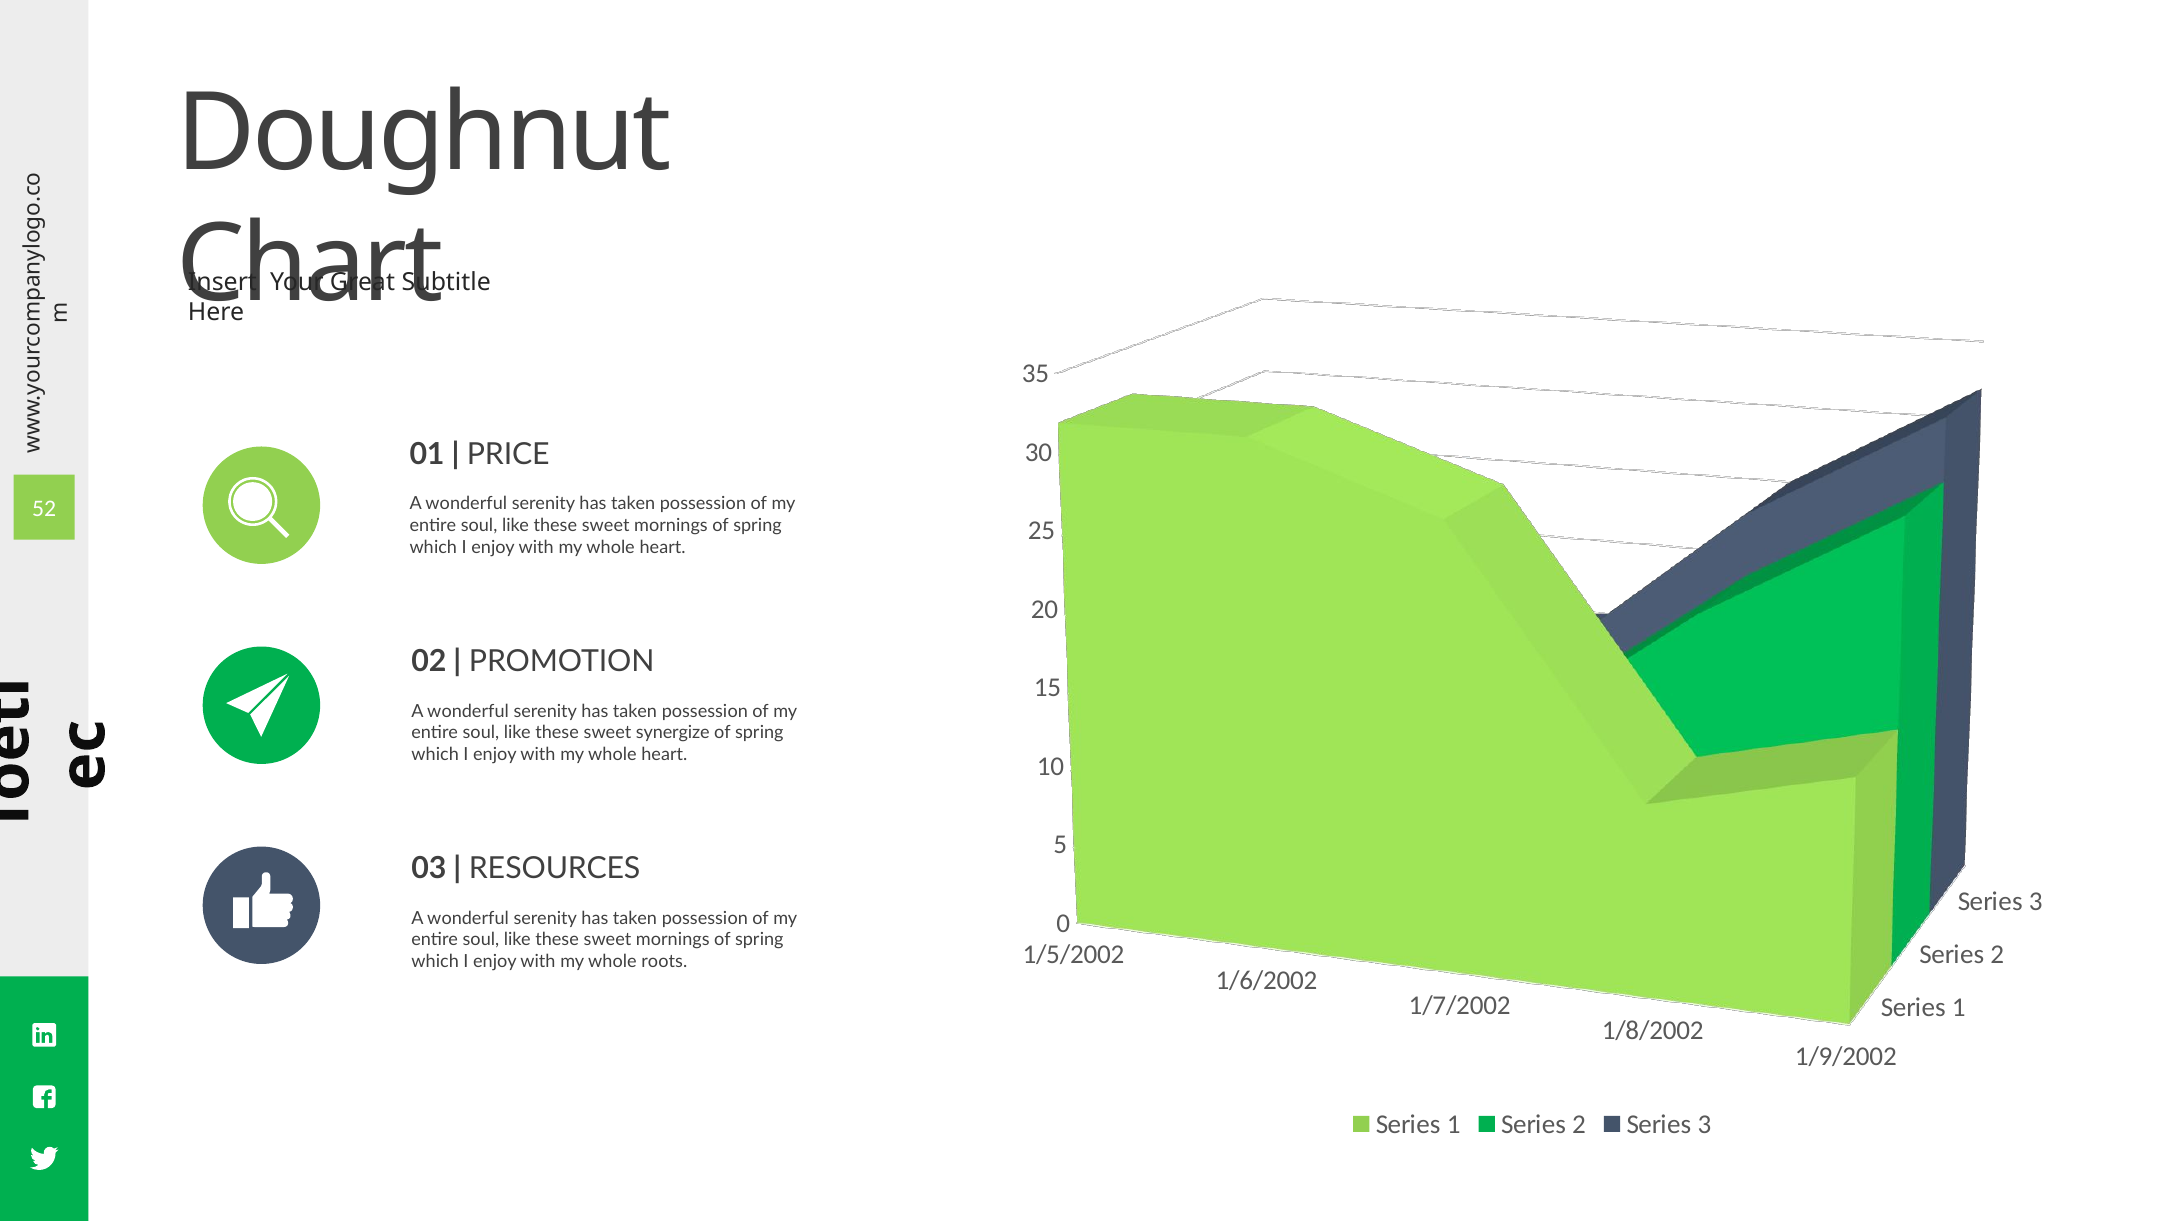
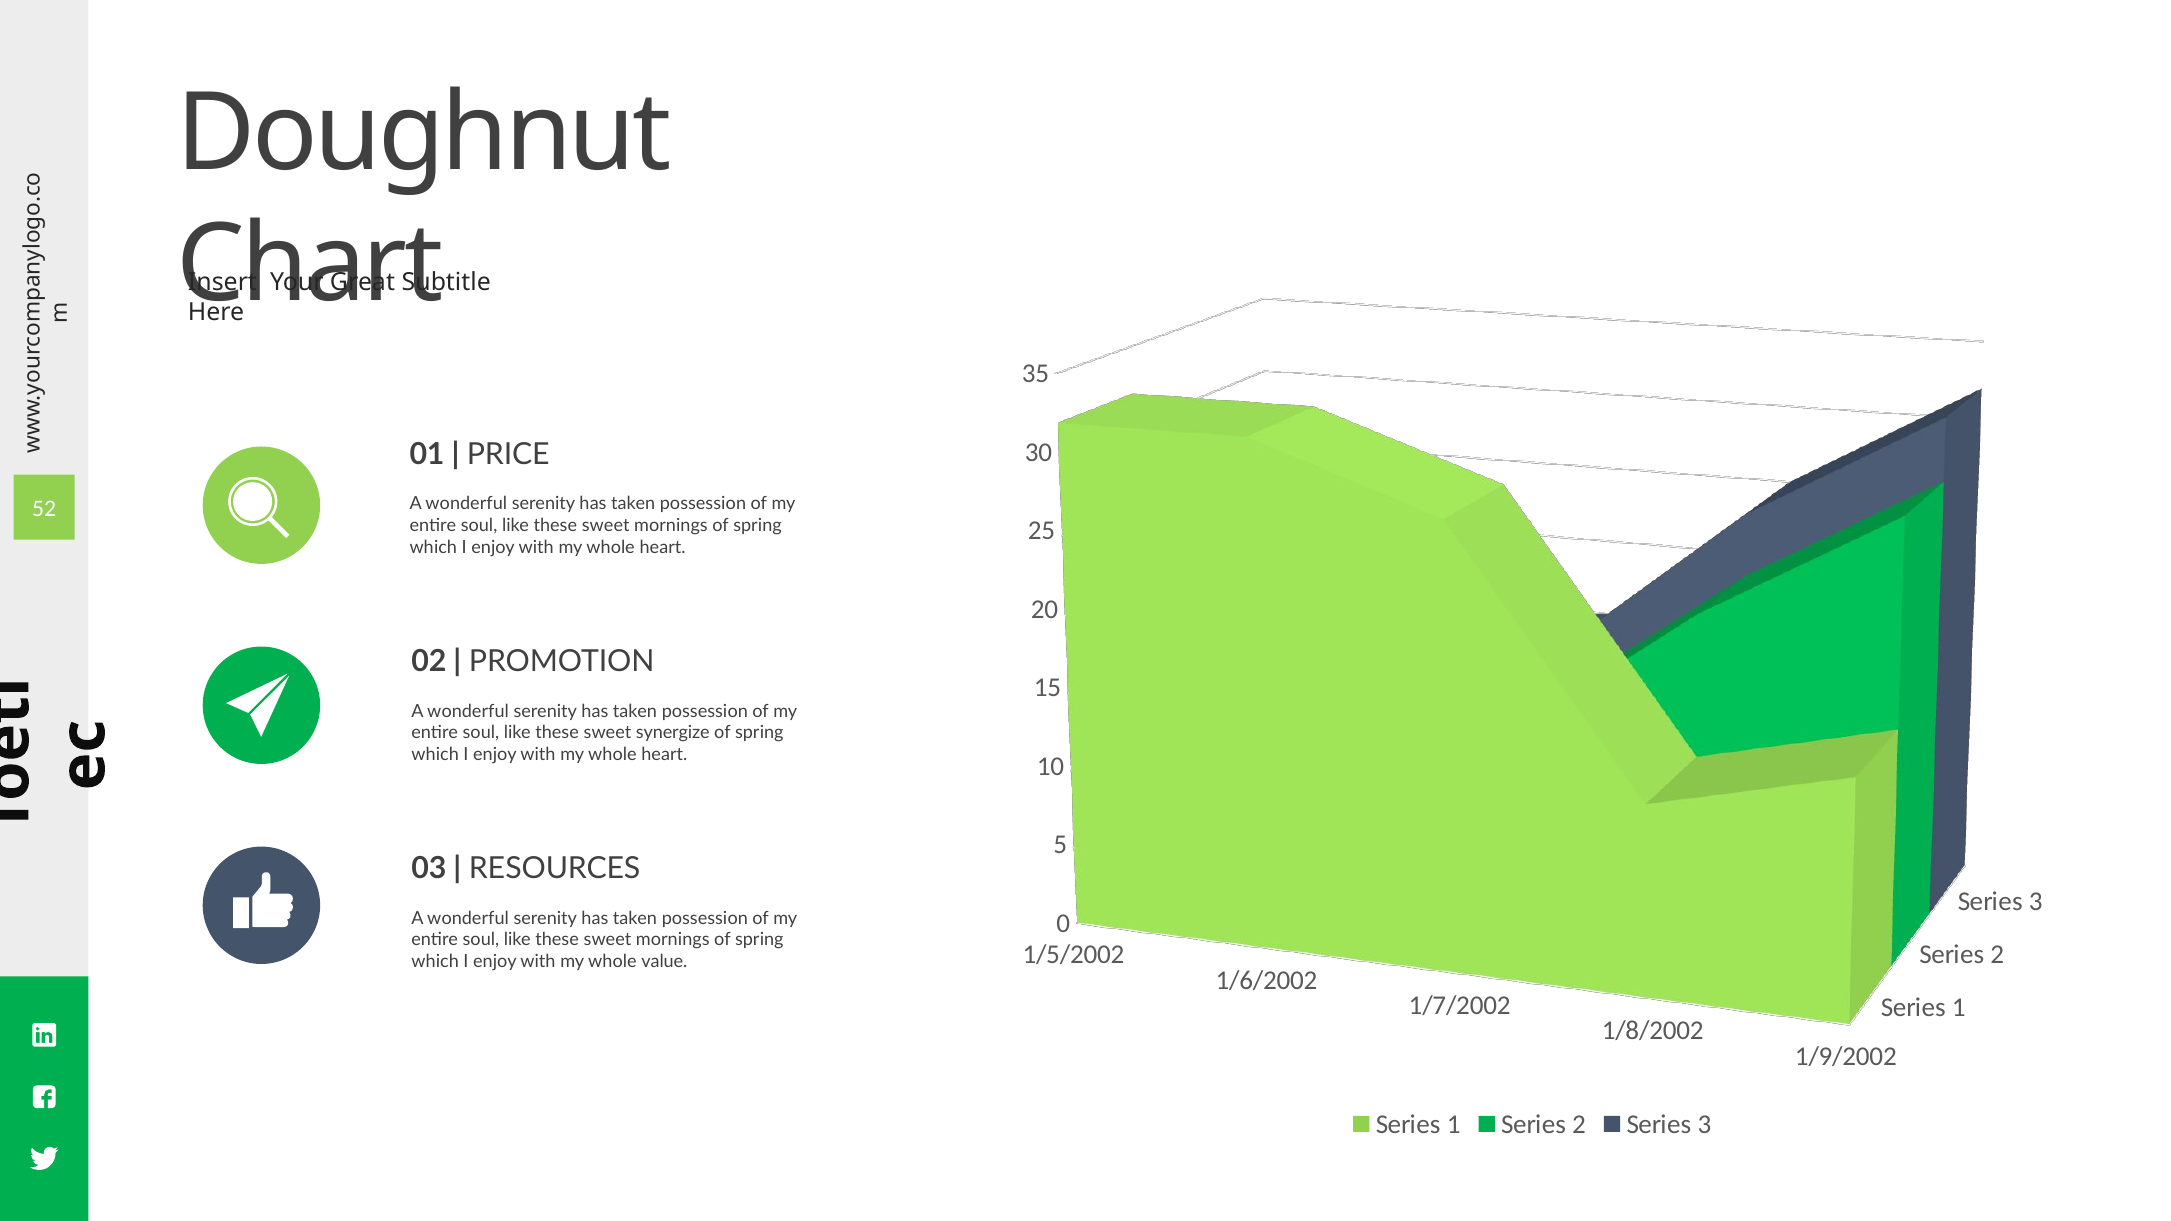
roots: roots -> value (664, 962)
